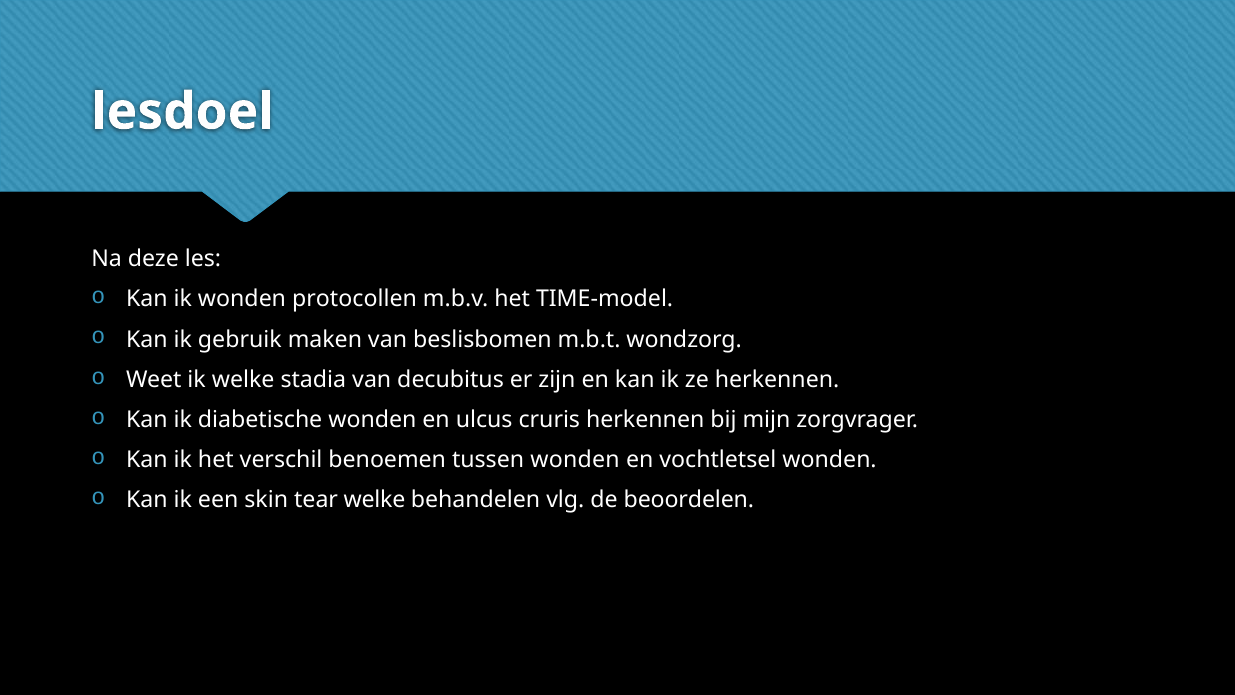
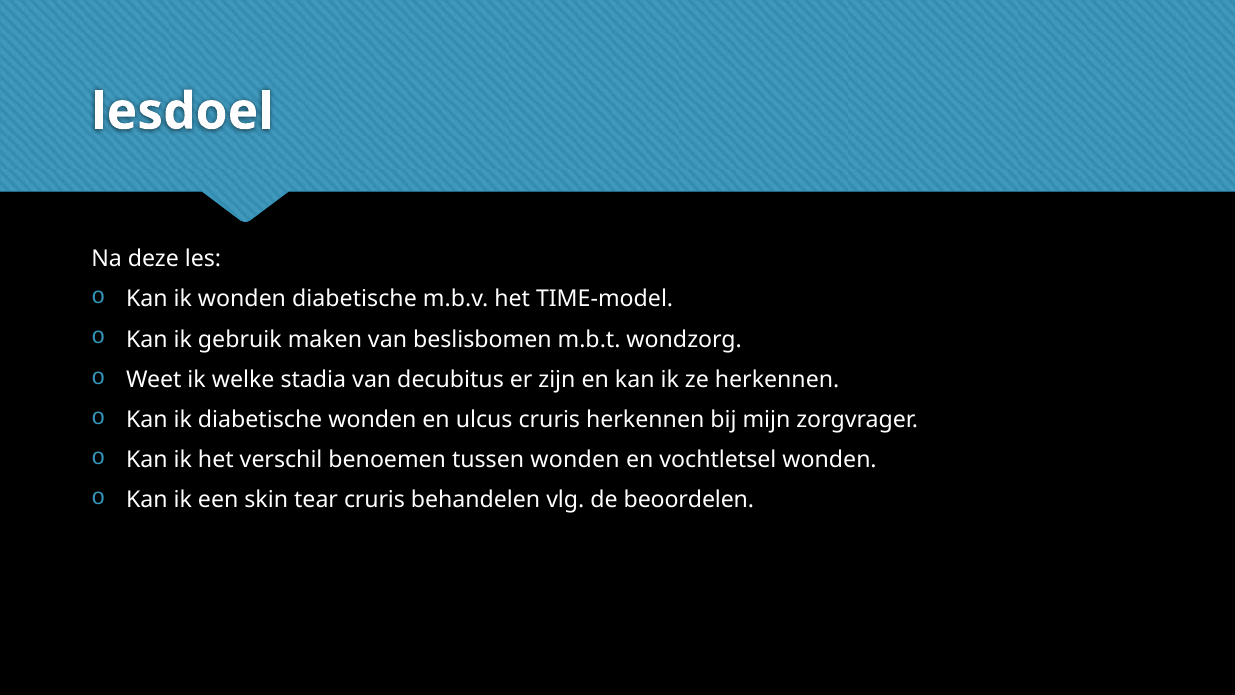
wonden protocollen: protocollen -> diabetische (354, 299)
tear welke: welke -> cruris (374, 500)
